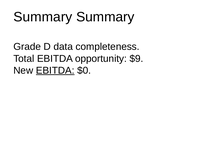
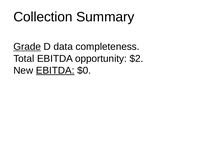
Summary: Summary -> Collection (43, 17)
Grade underline: none -> present (27, 47)
$9: $9 -> $2 (136, 59)
